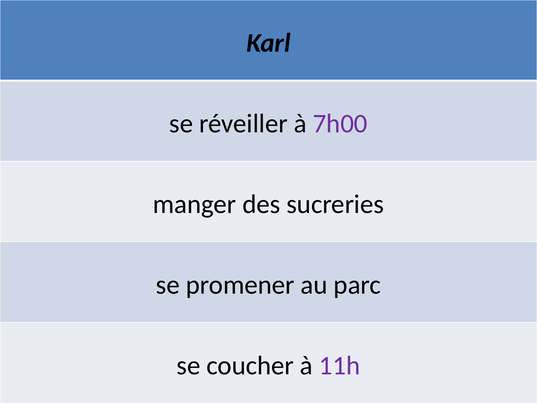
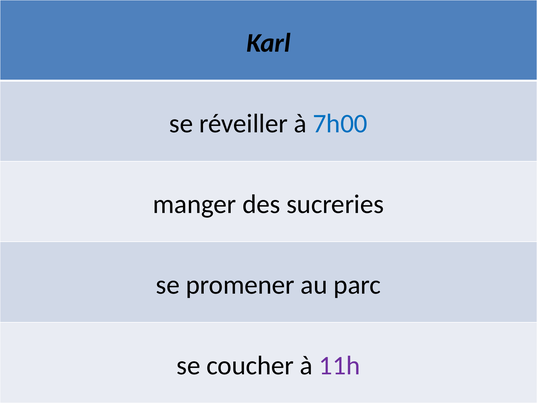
7h00 colour: purple -> blue (340, 124)
